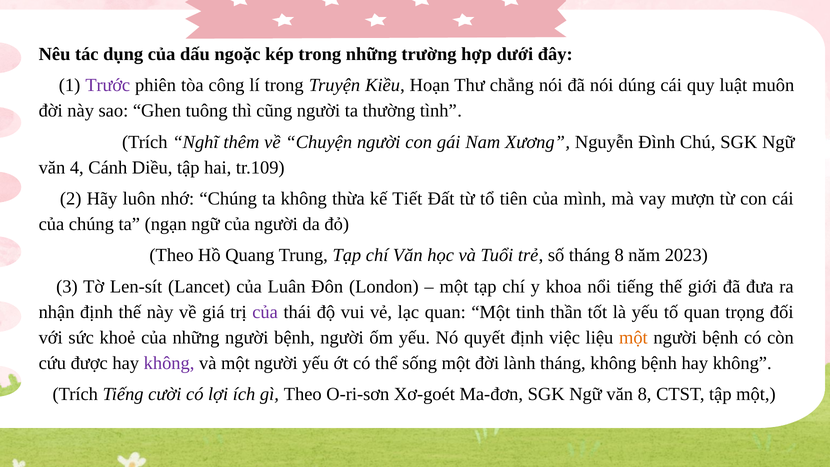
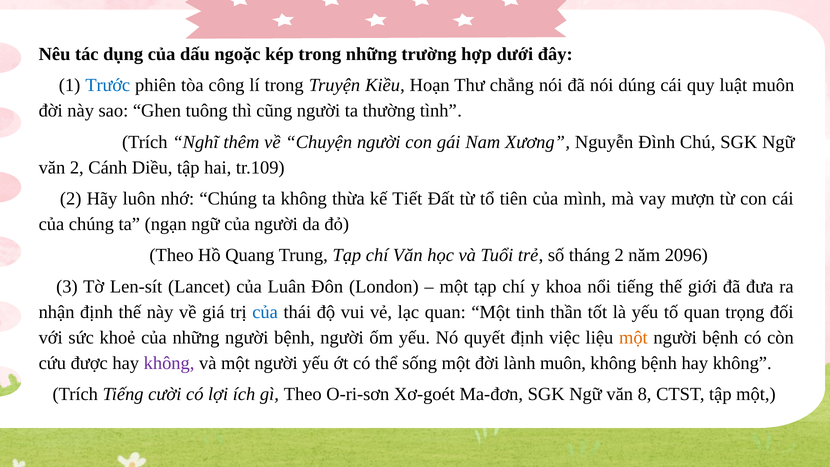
Trước colour: purple -> blue (108, 85)
văn 4: 4 -> 2 (77, 167)
tháng 8: 8 -> 2 (619, 255)
2023: 2023 -> 2096 (686, 255)
của colour: purple -> blue (265, 312)
lành tháng: tháng -> muôn (563, 363)
